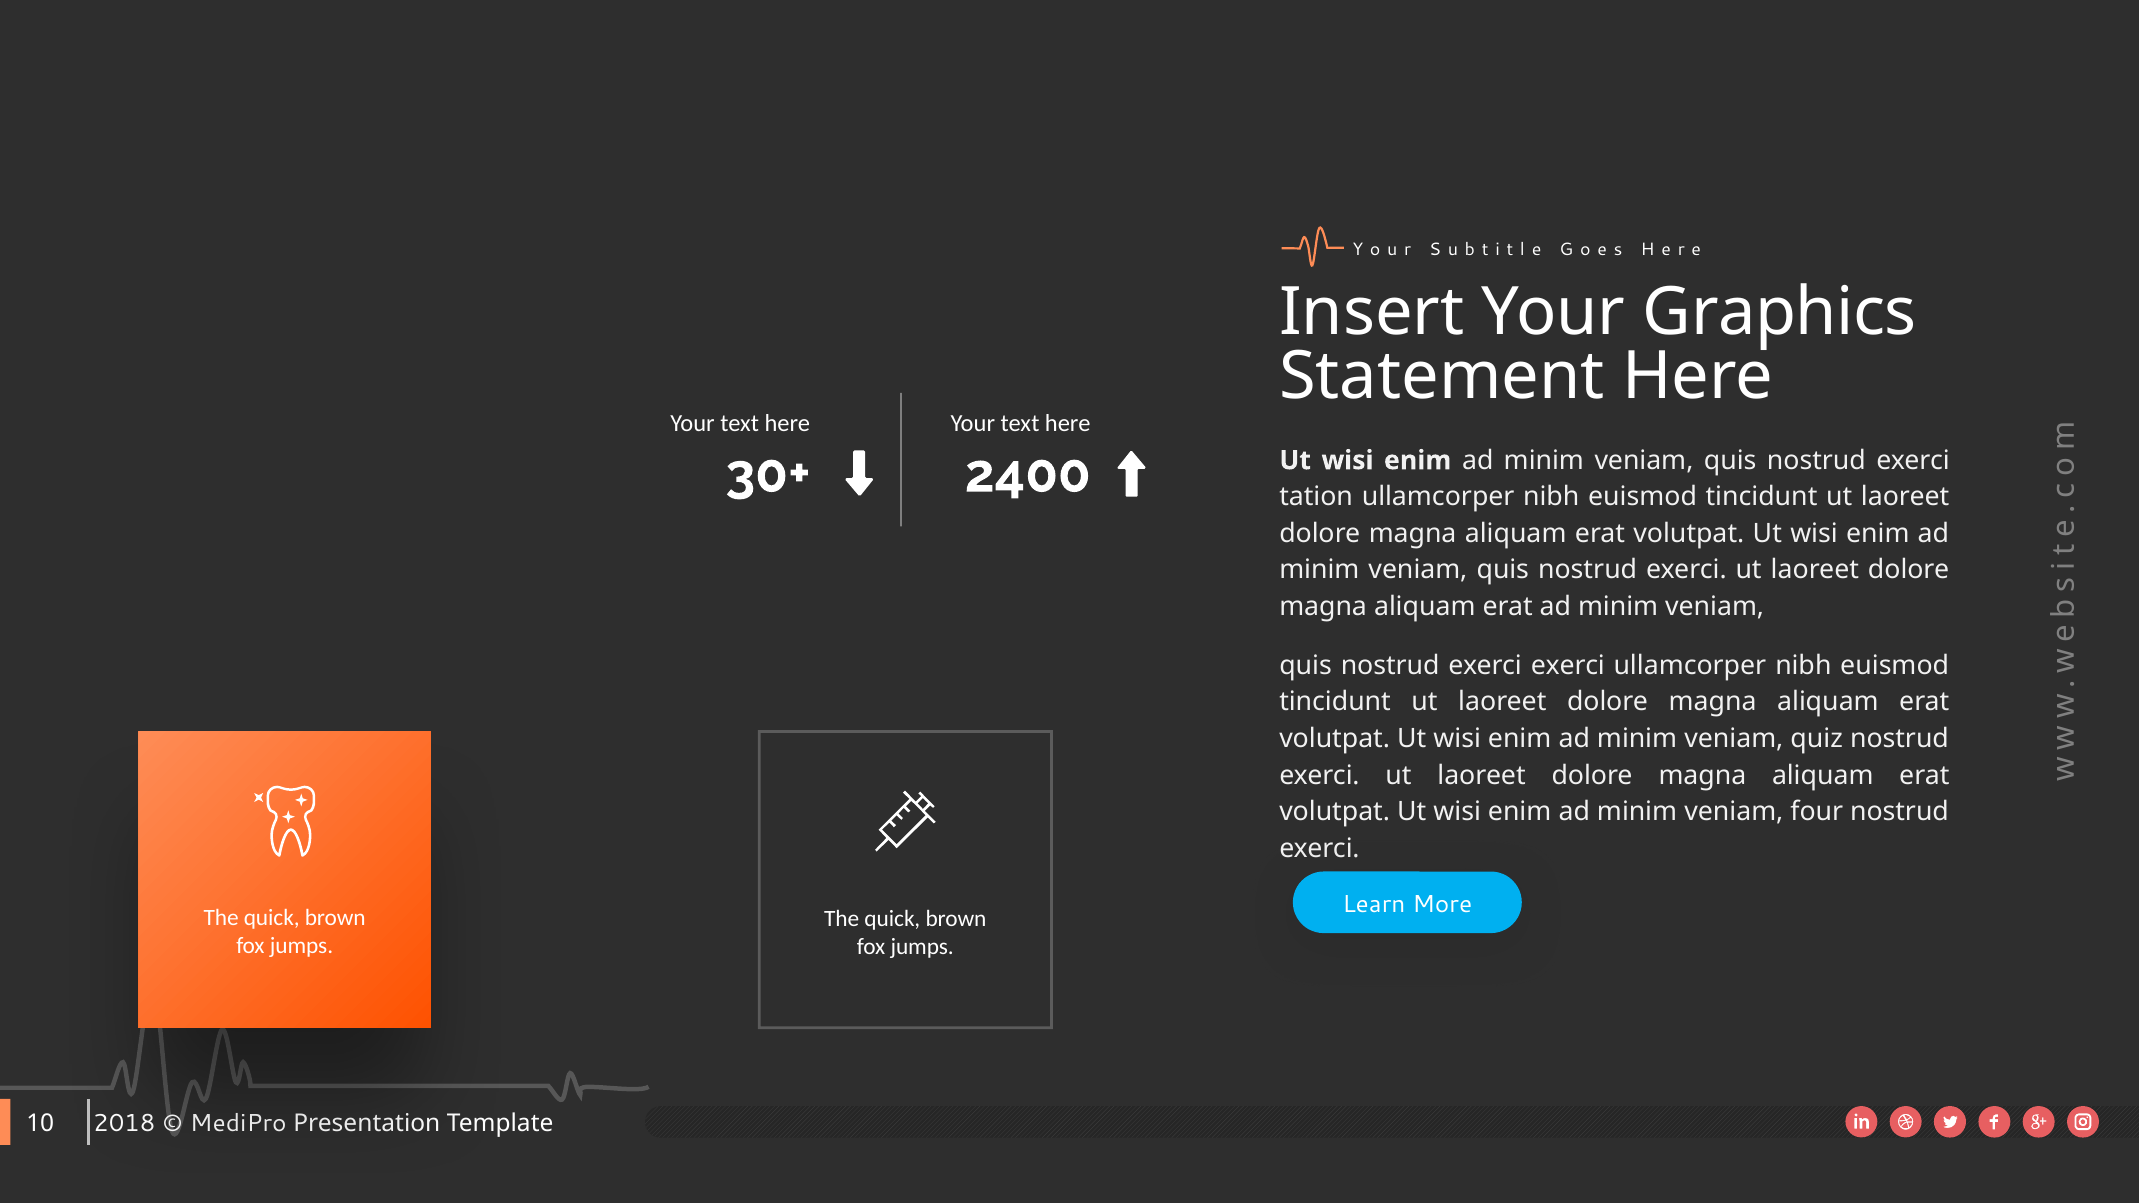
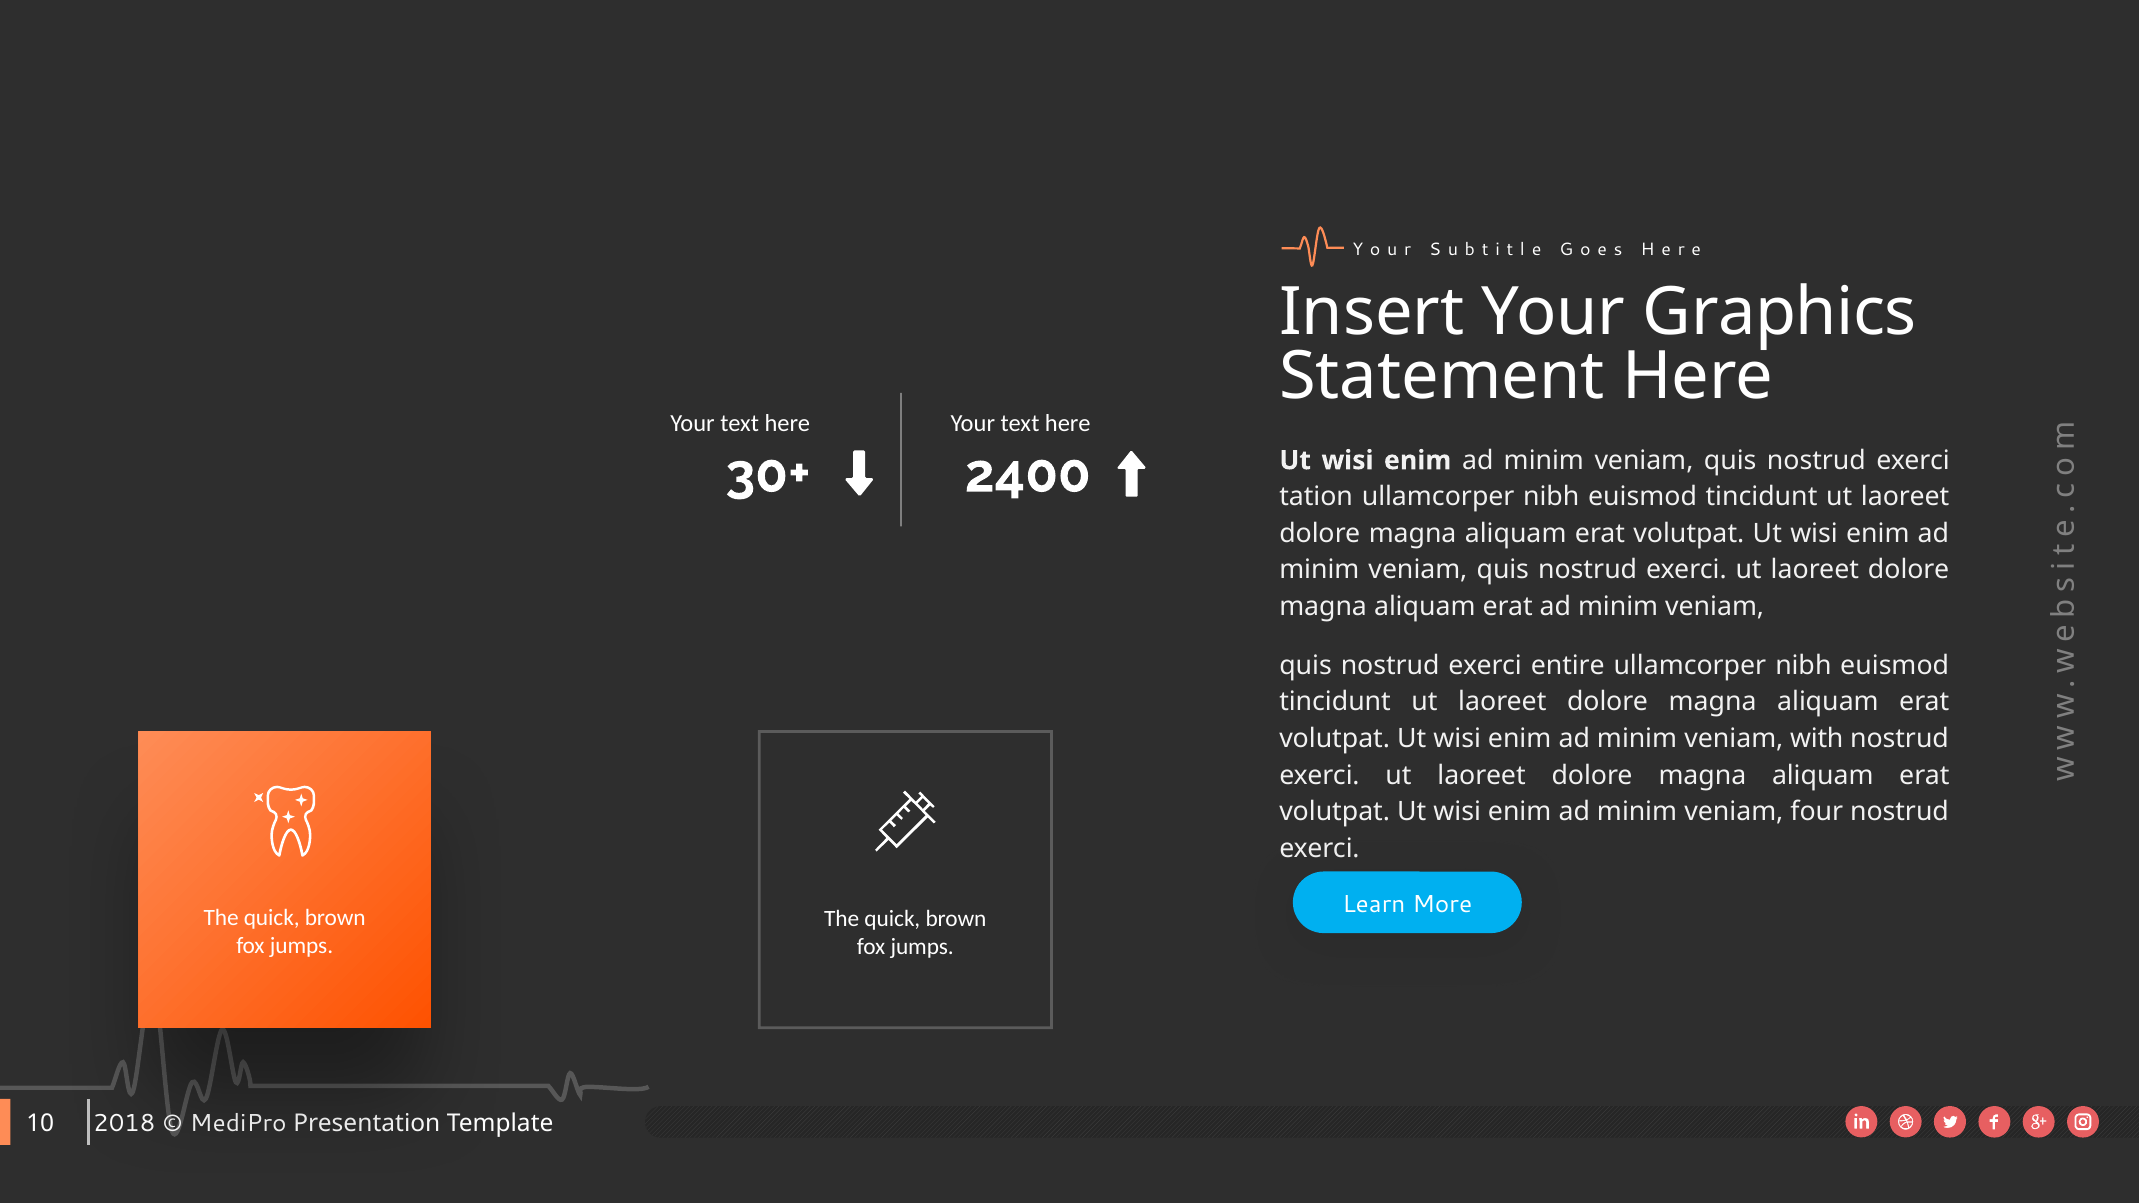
exerci exerci: exerci -> entire (1568, 666)
quiz: quiz -> with (1817, 739)
